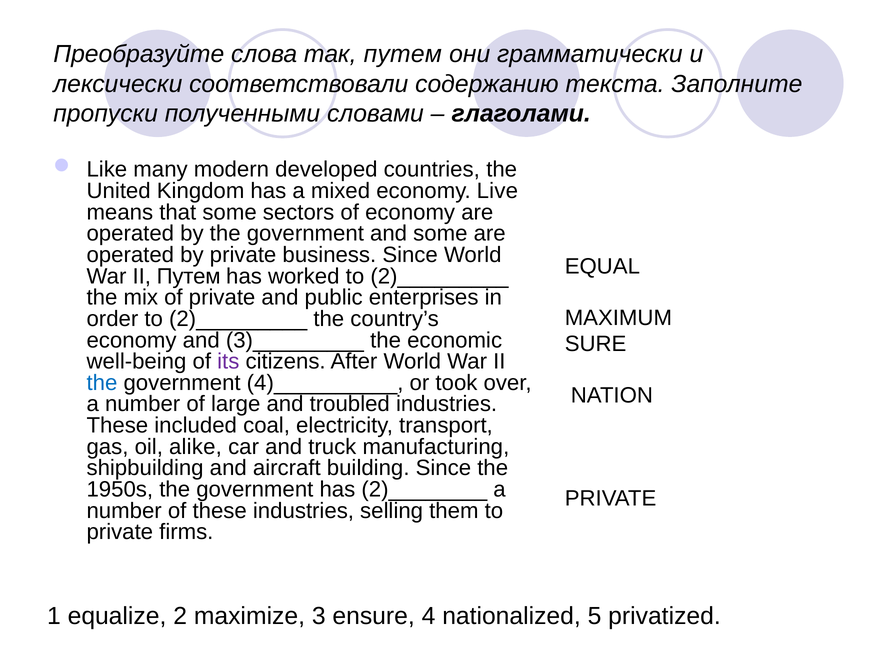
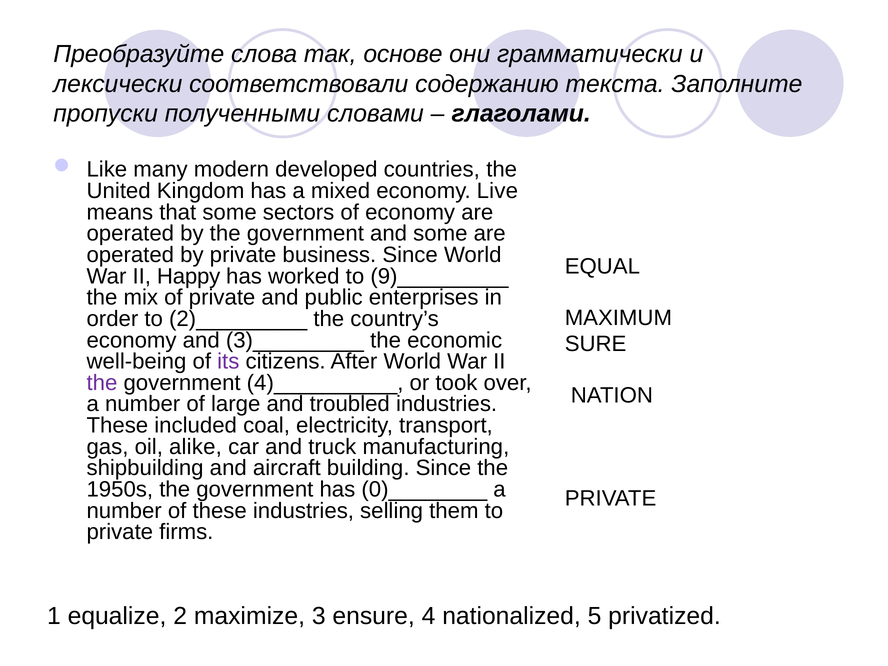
так путем: путем -> основе (403, 54)
II Путем: Путем -> Hарру (189, 276)
worked to 2)_________: 2)_________ -> 9)_________ (439, 276)
the colour: blue -> purple (102, 383)
2)________: 2)________ -> 0)________ (424, 489)
